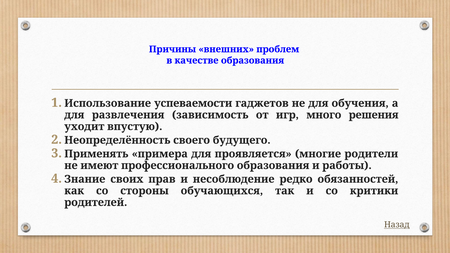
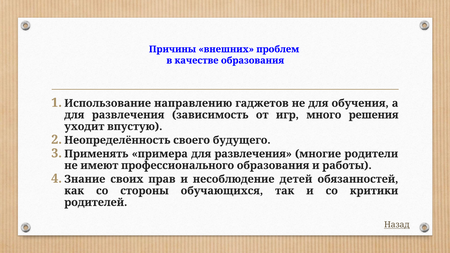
успеваемости: успеваемости -> направлению (193, 103)
примера для проявляется: проявляется -> развлечения (253, 154)
редко: редко -> детей (296, 179)
